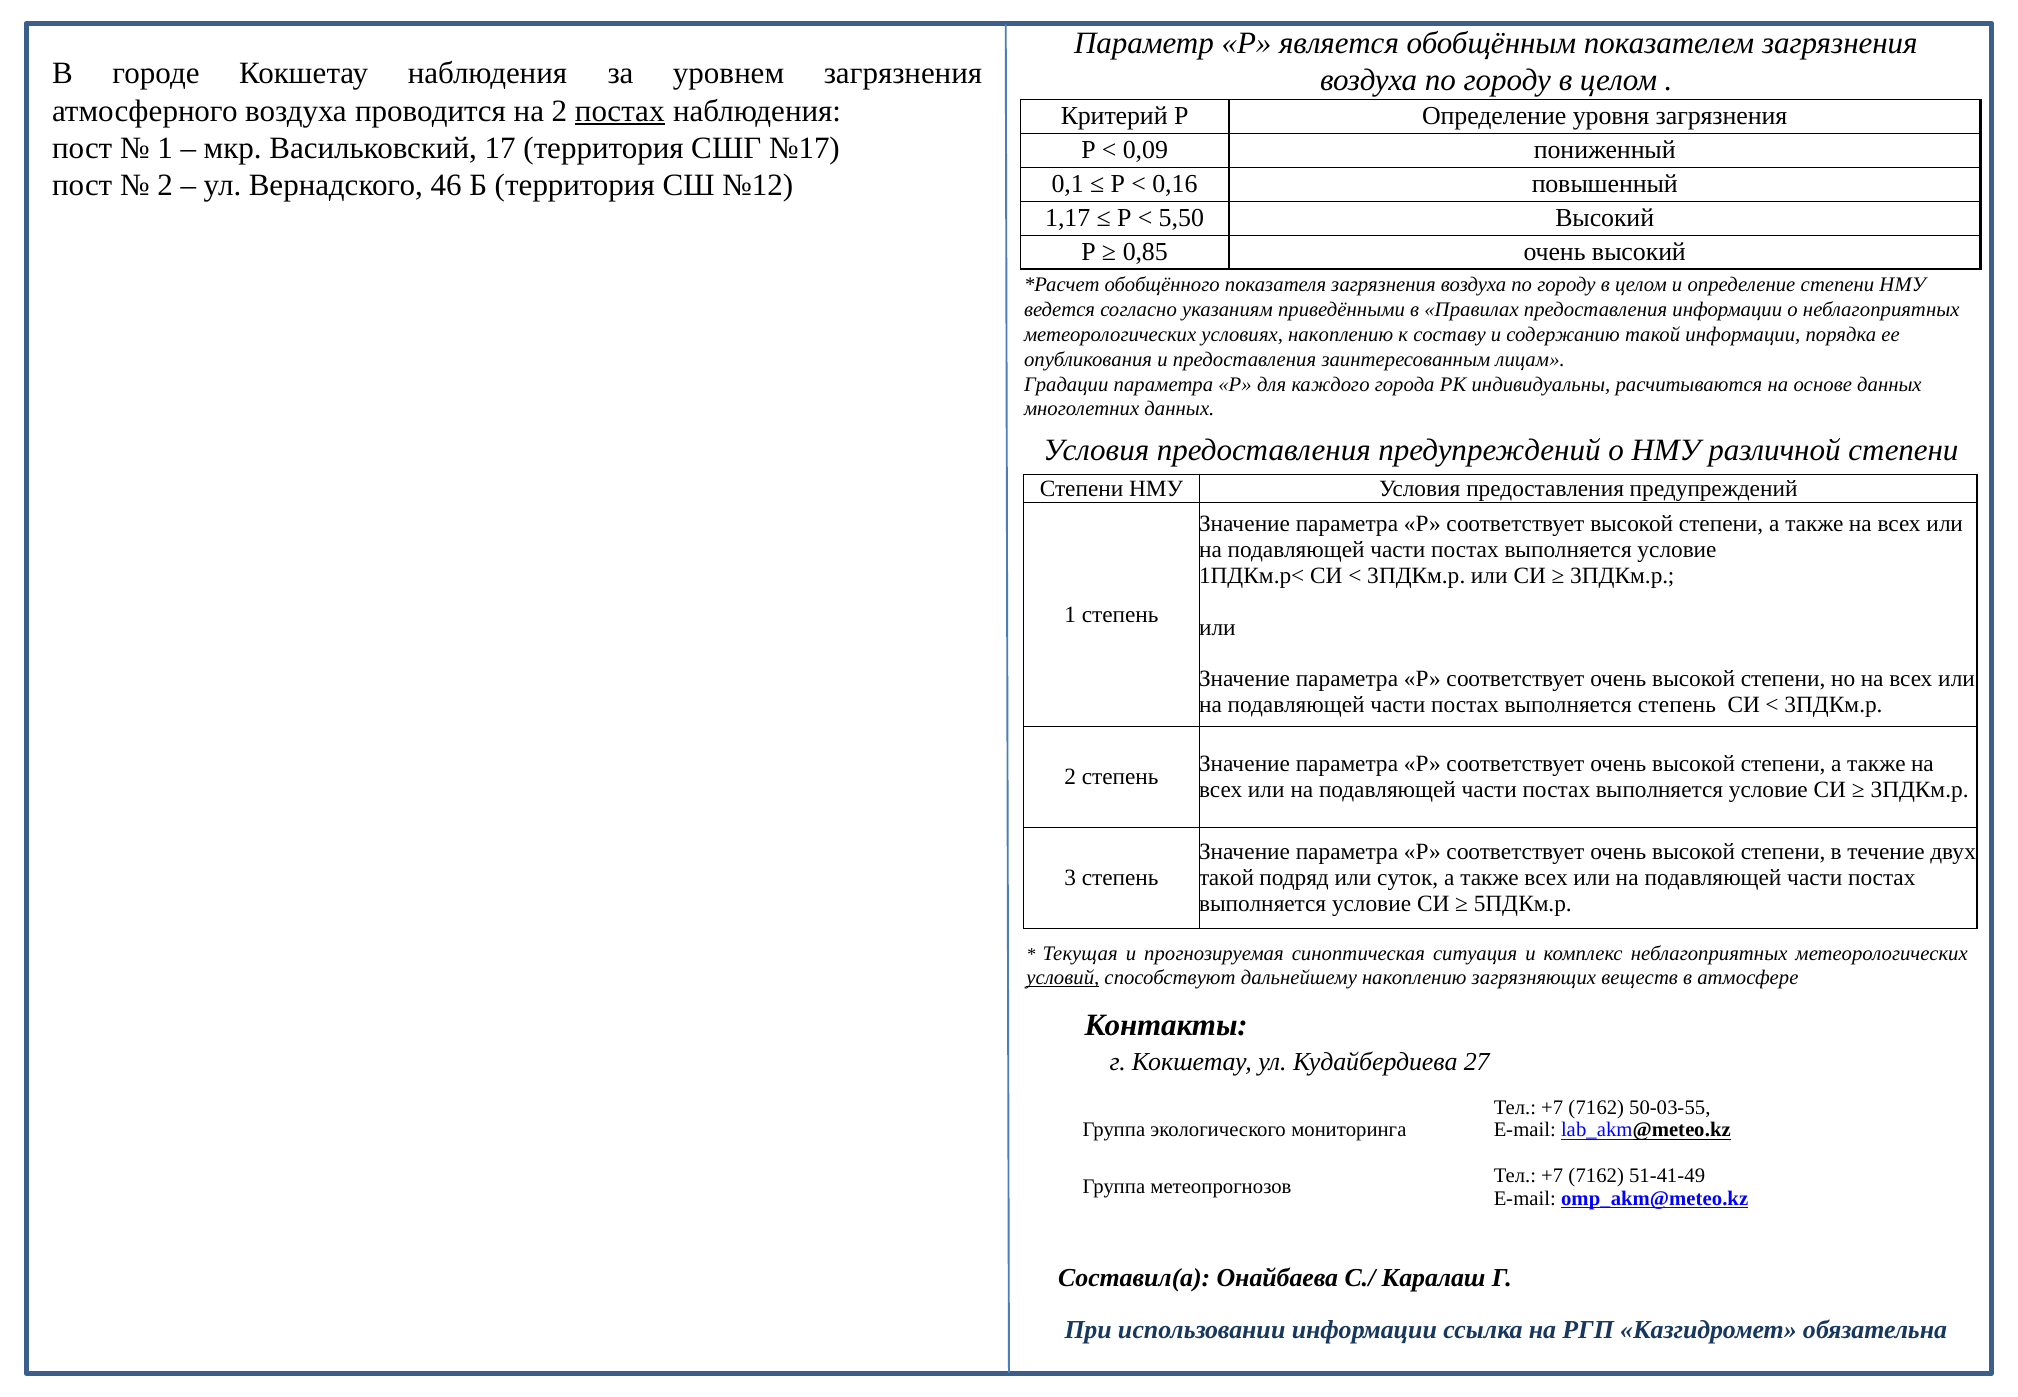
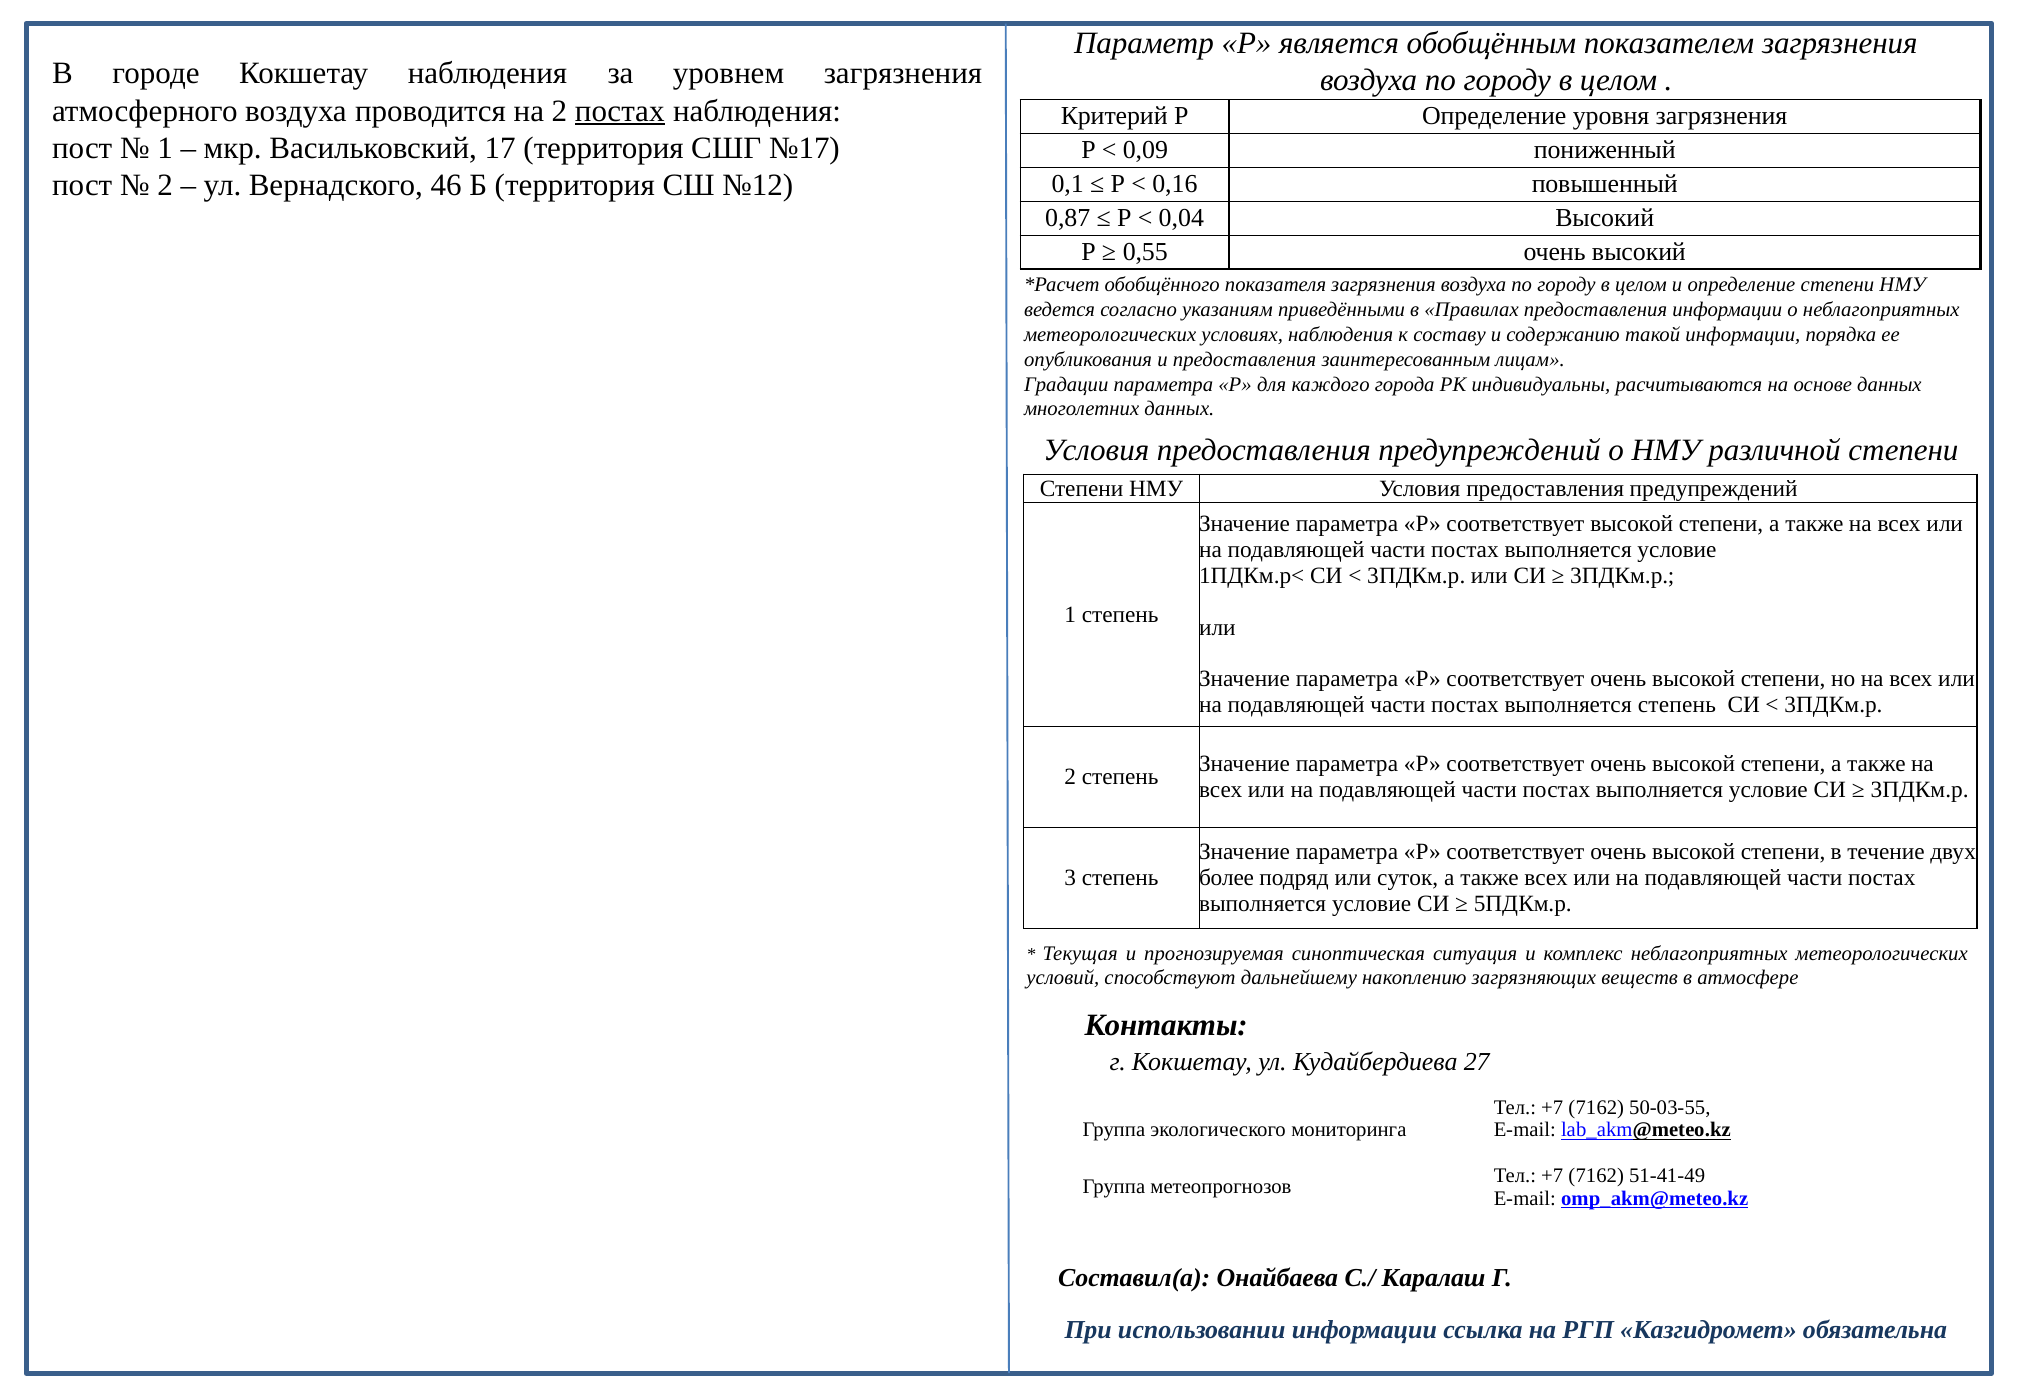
1,17: 1,17 -> 0,87 (1068, 218)
5,50: 5,50 -> 0,04 (1181, 218)
0,85: 0,85 -> 0,55 (1145, 252)
условиях накоплению: накоплению -> наблюдения (1341, 335)
такой: такой -> более (1227, 878)
условий underline: present -> none (1063, 978)
